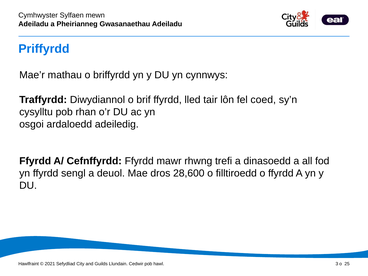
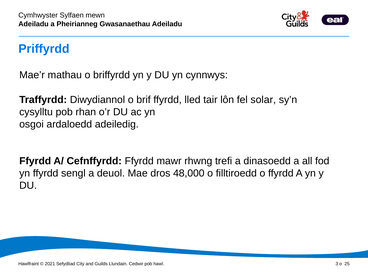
coed: coed -> solar (263, 100)
28,600: 28,600 -> 48,000 (189, 173)
